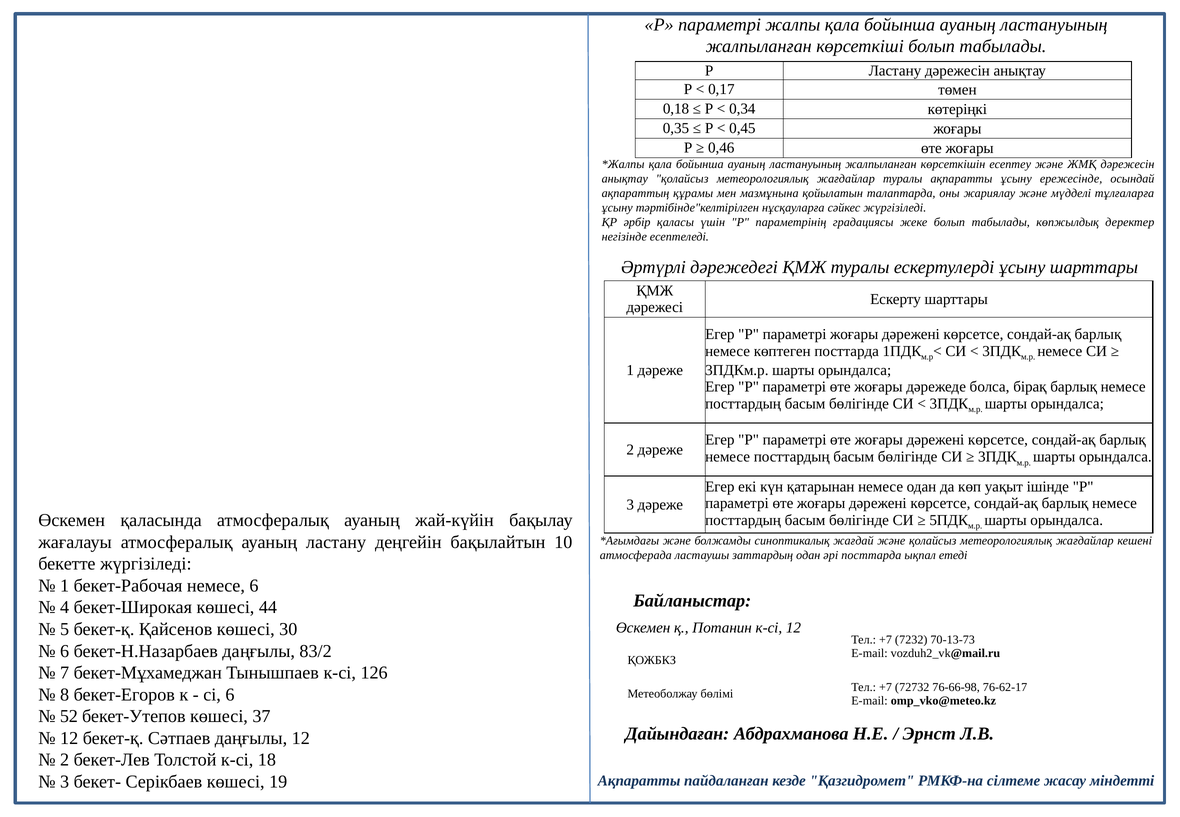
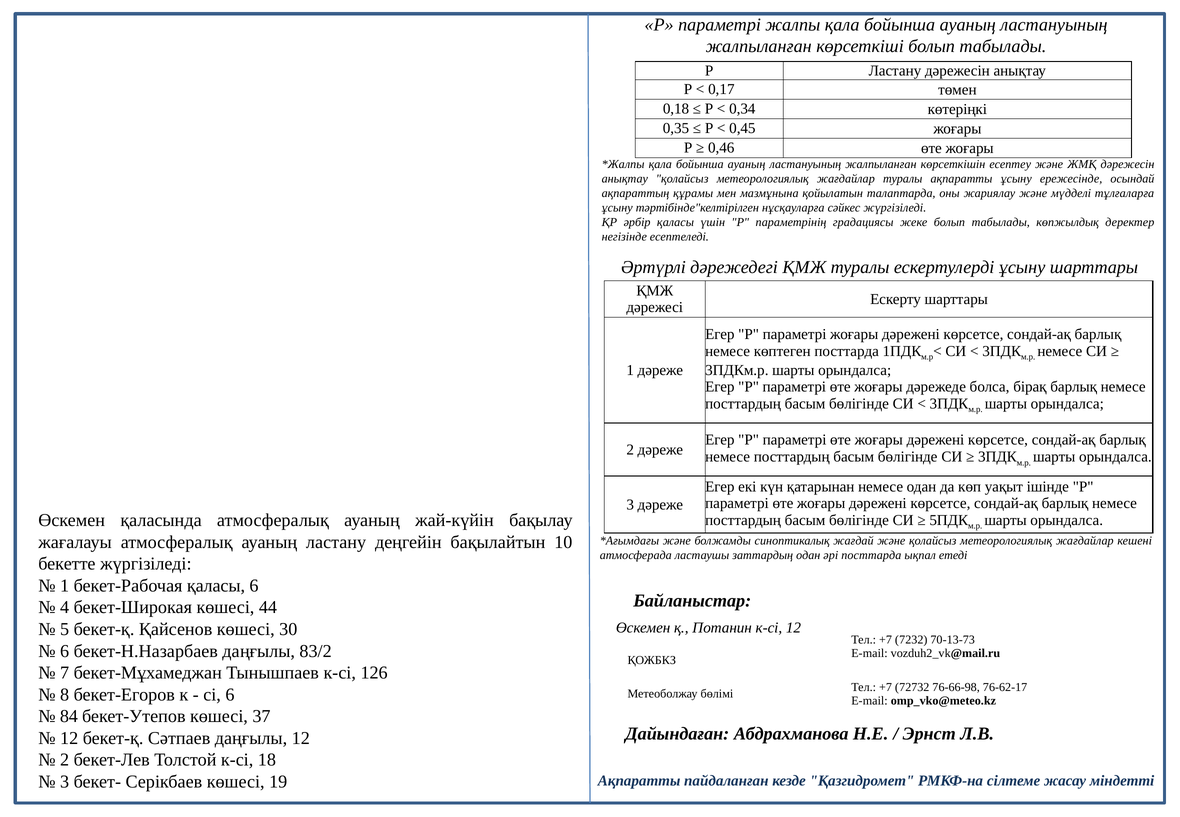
бекет-Рабочая немесе: немесе -> қаласы (216, 586)
52: 52 -> 84 (69, 716)
